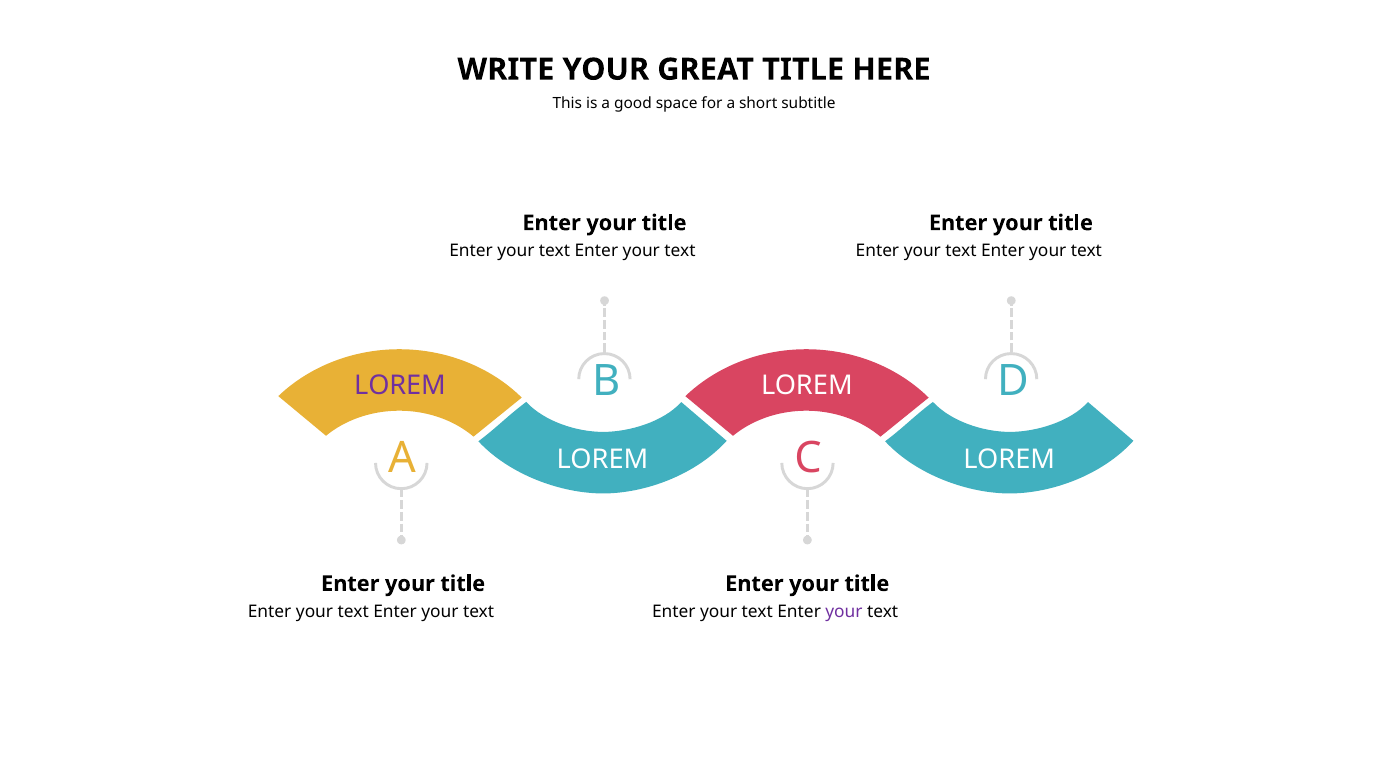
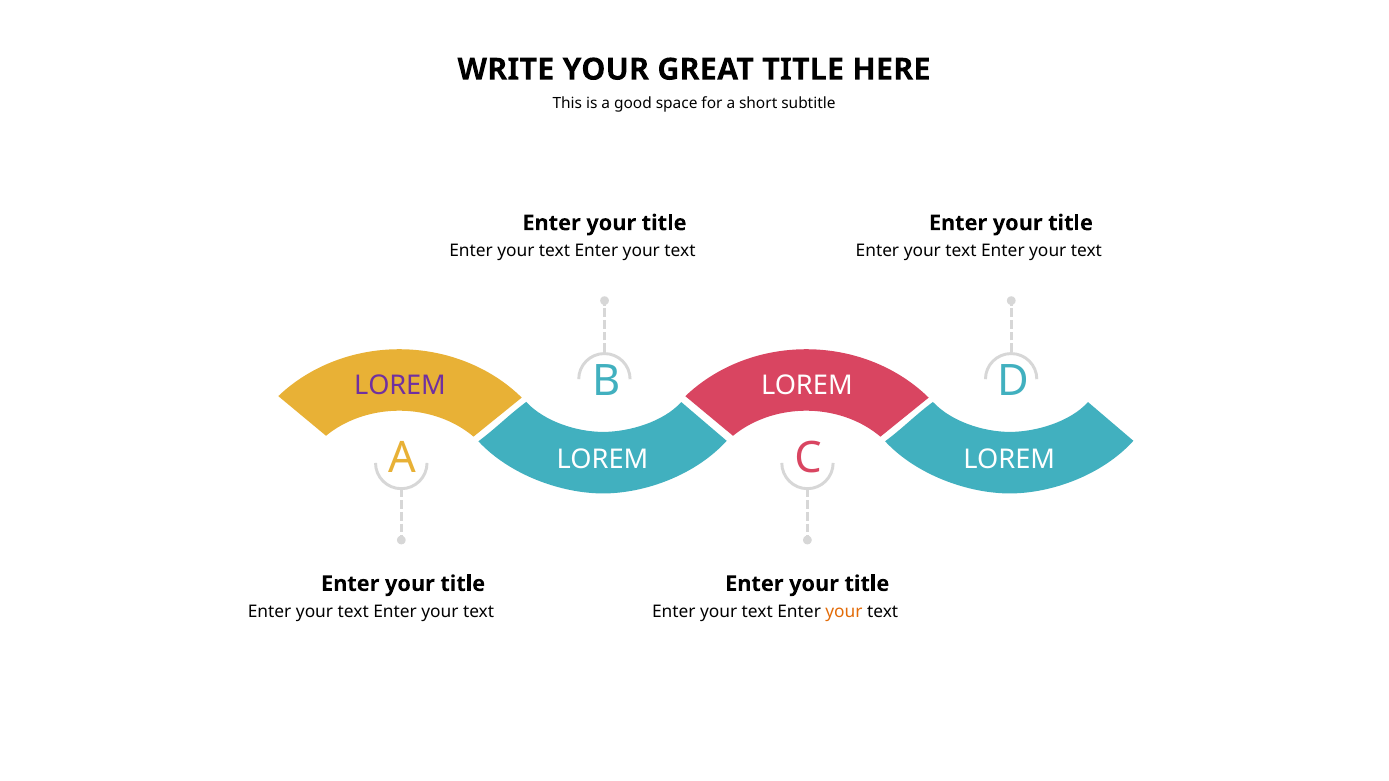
your colour: purple -> orange (844, 612)
